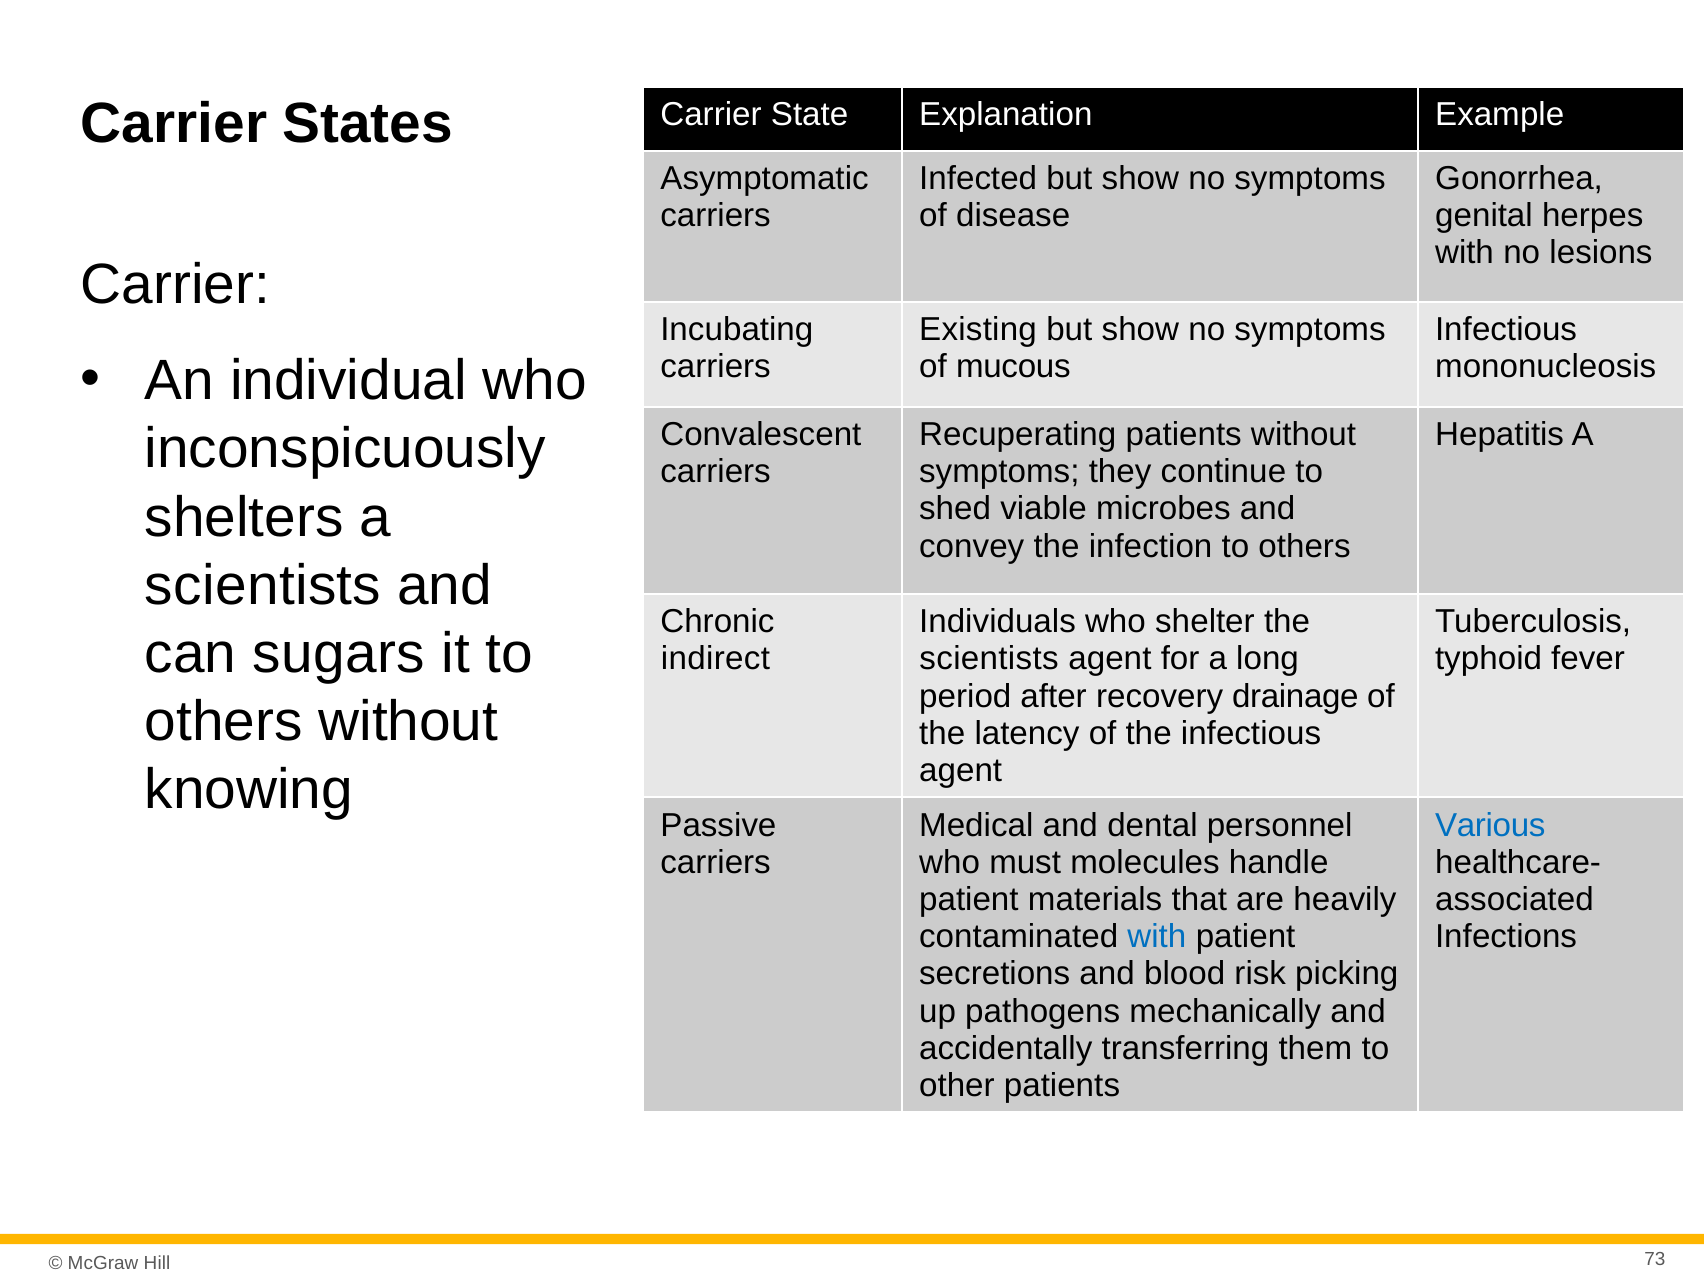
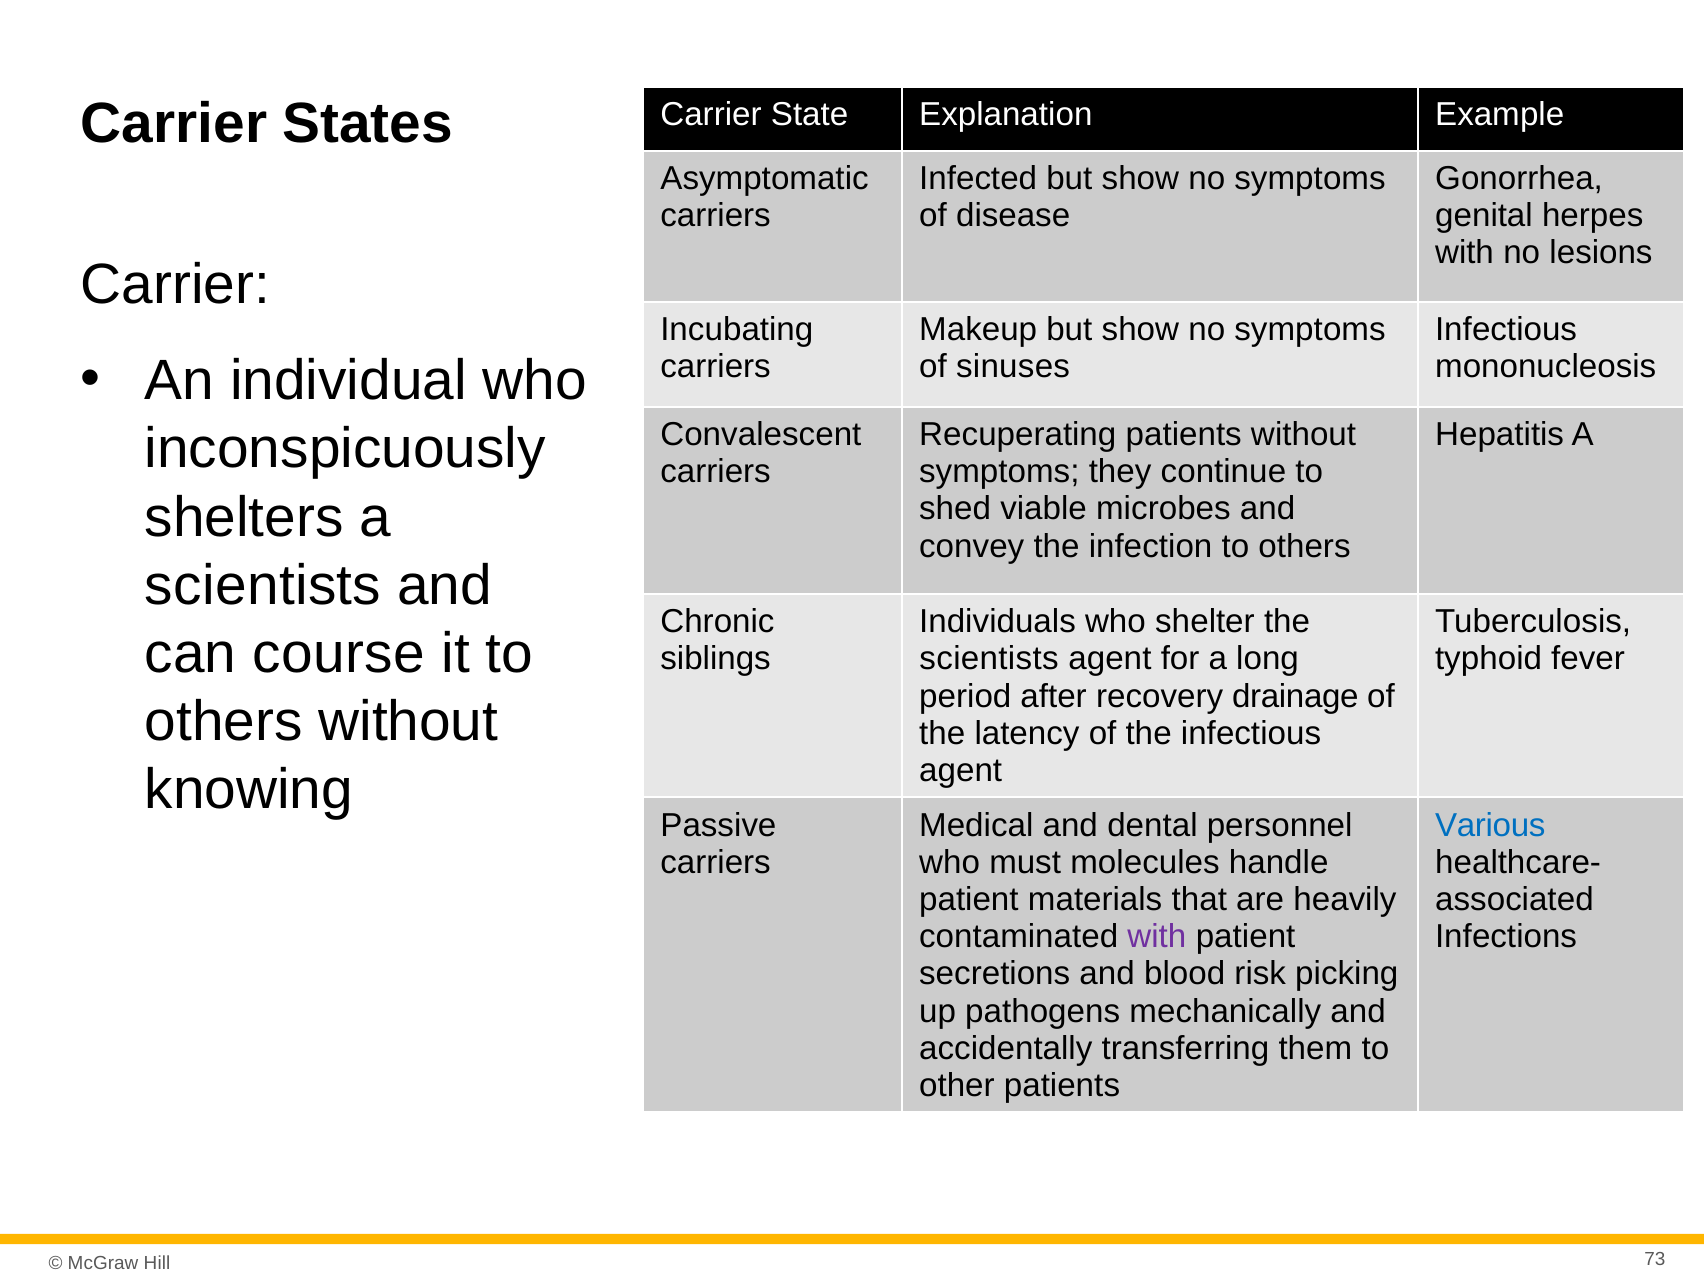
Existing: Existing -> Makeup (978, 330)
mucous: mucous -> sinuses (1013, 367)
sugars: sugars -> course (339, 654)
indirect: indirect -> siblings (716, 659)
with colour: blue -> purple (1157, 937)
